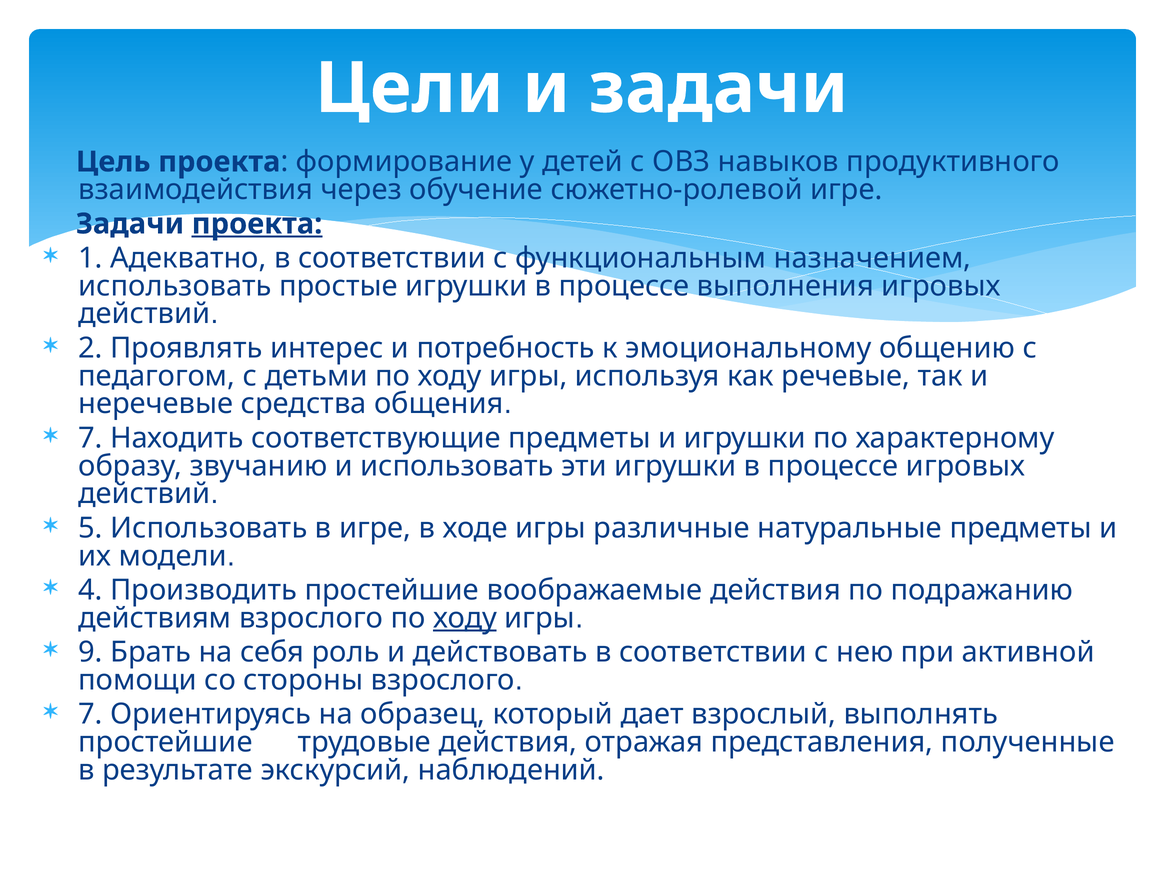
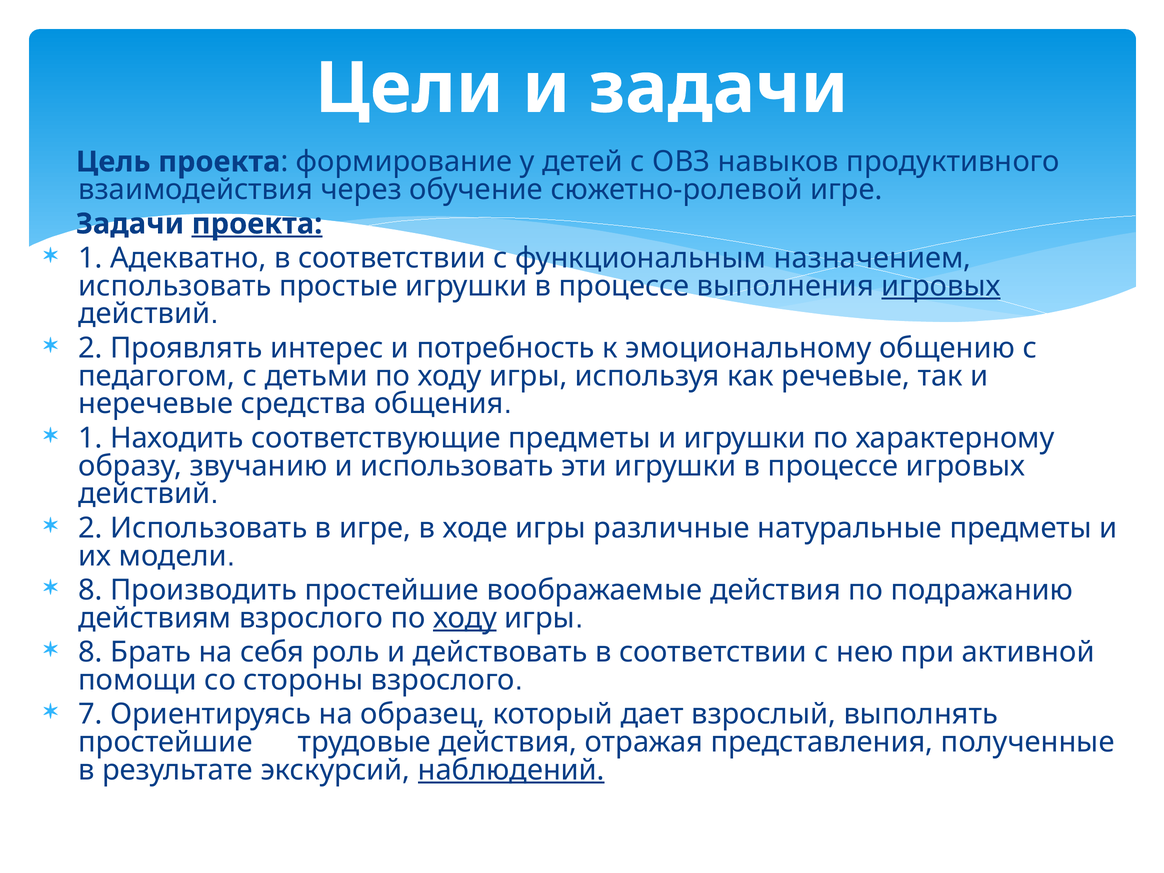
игровых underline: none -> present (941, 286)
7: 7 -> 1 (91, 438)
5: 5 -> 2 (91, 528)
4: 4 -> 8 (91, 590)
9: 9 -> 8 (91, 652)
наблюдений underline: none -> present (511, 770)
